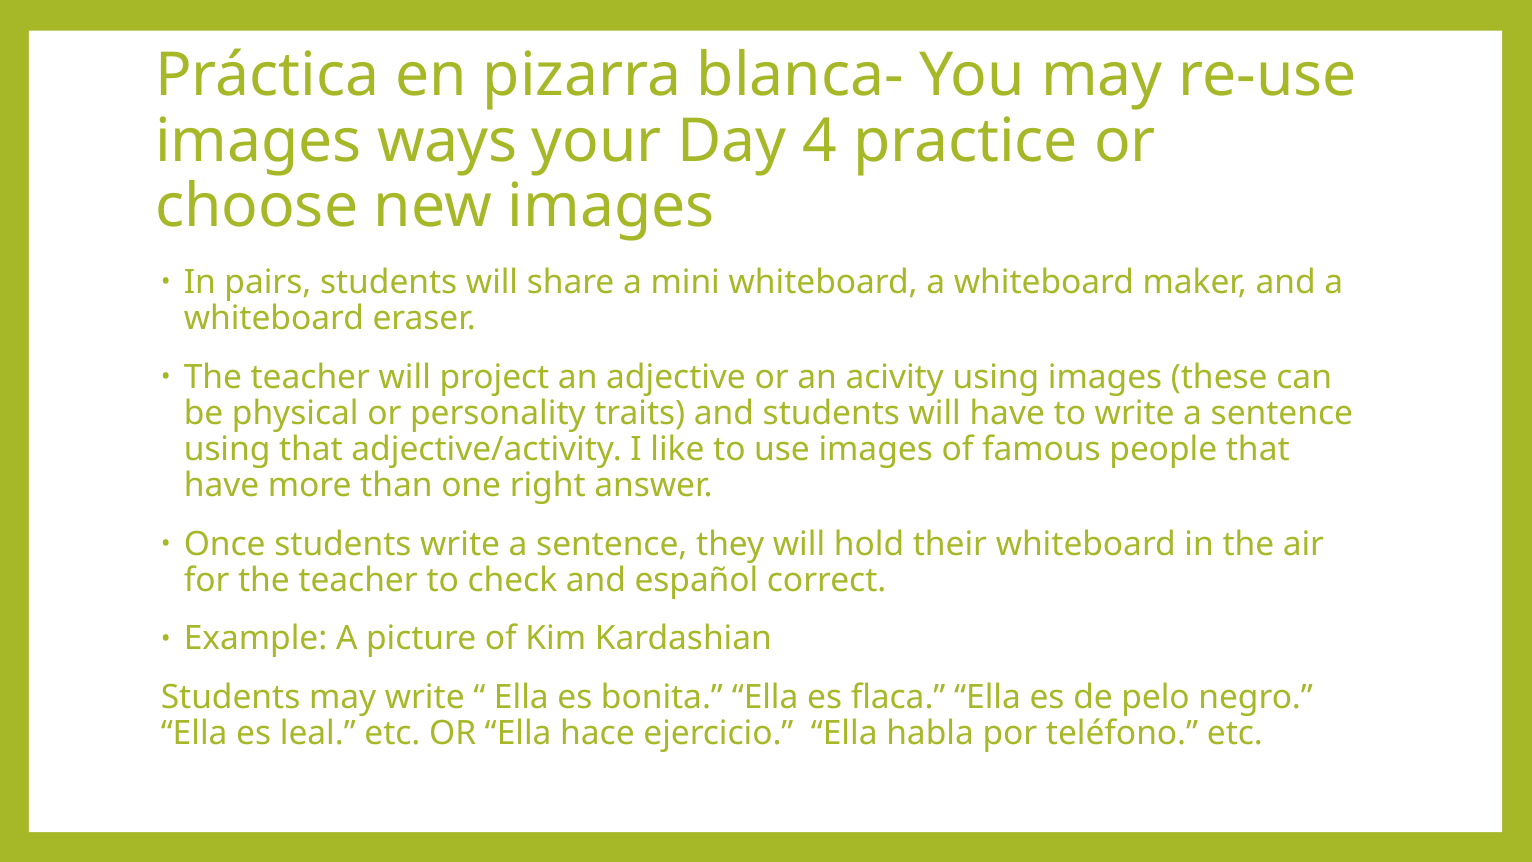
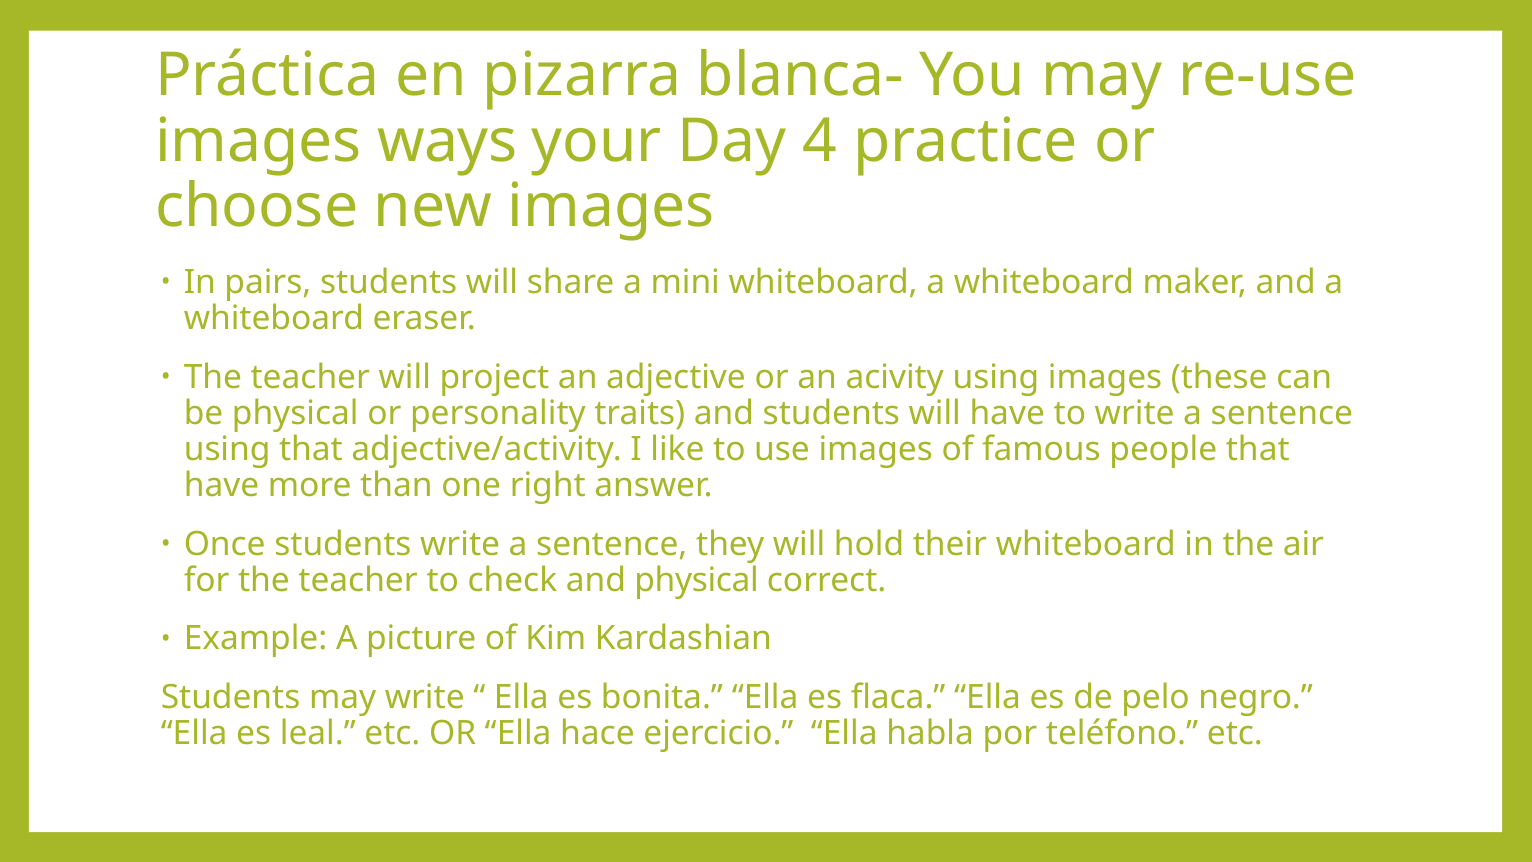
and español: español -> physical (697, 580)
